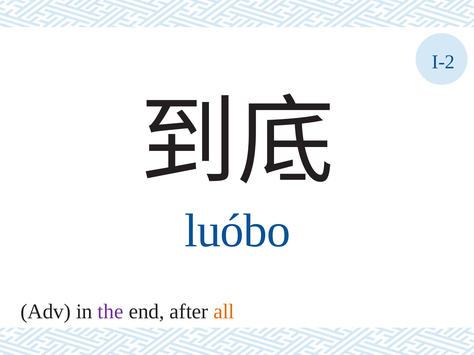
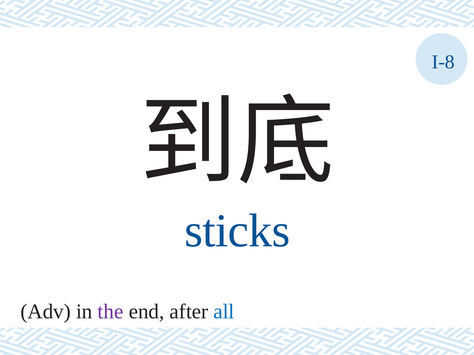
I-2: I-2 -> I-8 (443, 62)
luóbo: luóbo -> sticks (237, 231)
all colour: orange -> blue (224, 312)
